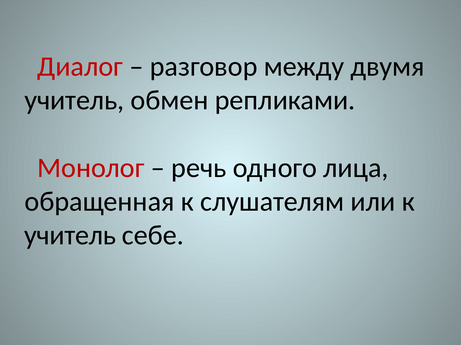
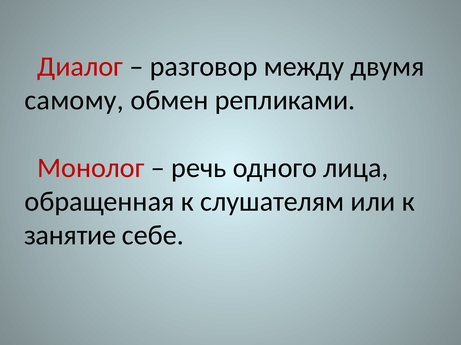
учитель: учитель -> самому (74, 101)
учитель: учитель -> занятие (70, 236)
